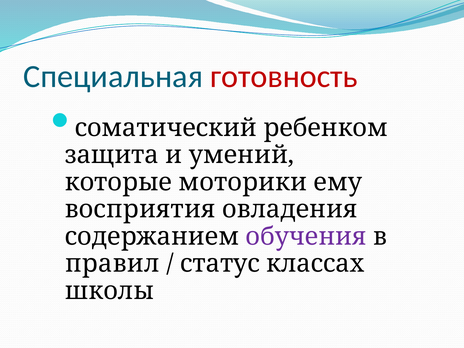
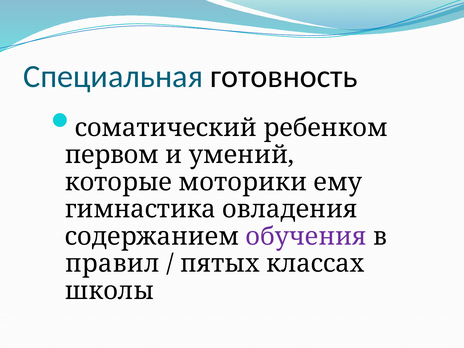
готовность colour: red -> black (284, 77)
защита: защита -> первом (112, 155)
восприятия: восприятия -> гимнастика (140, 209)
статус: статус -> пятых (220, 264)
